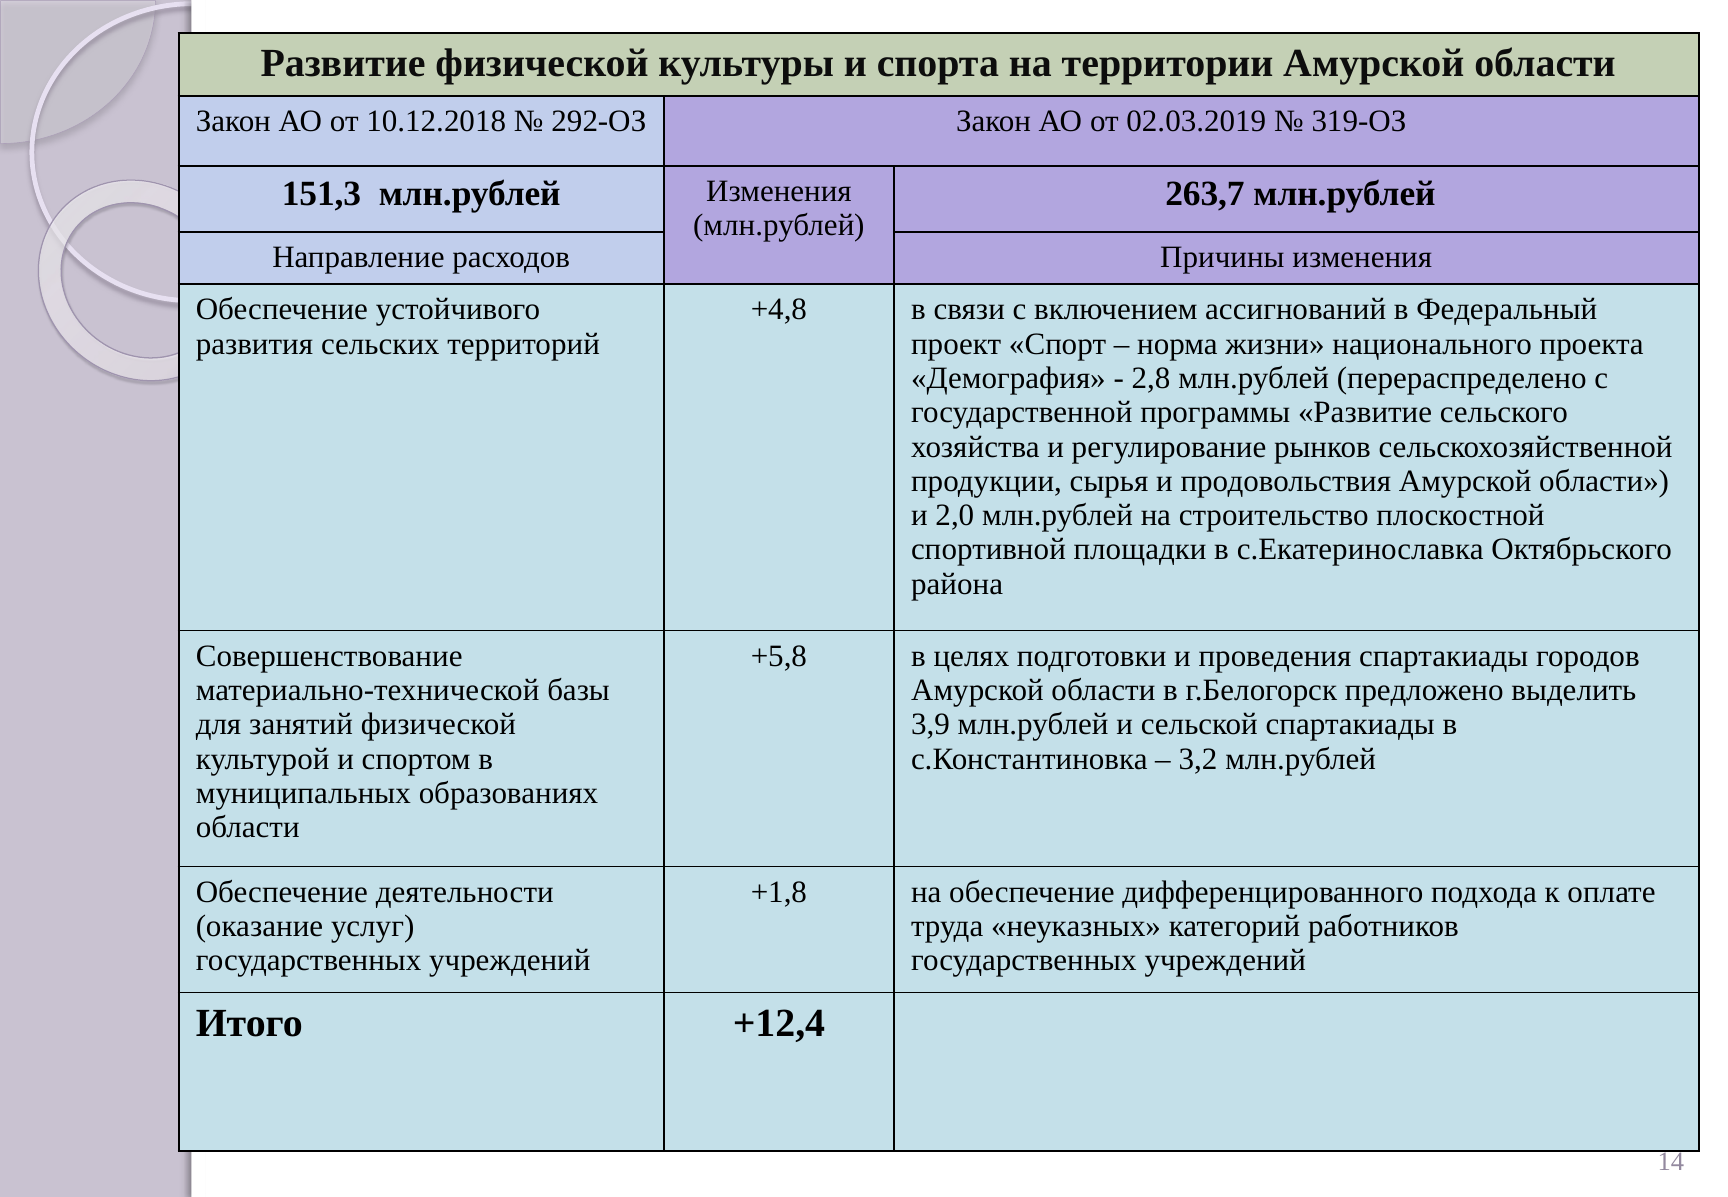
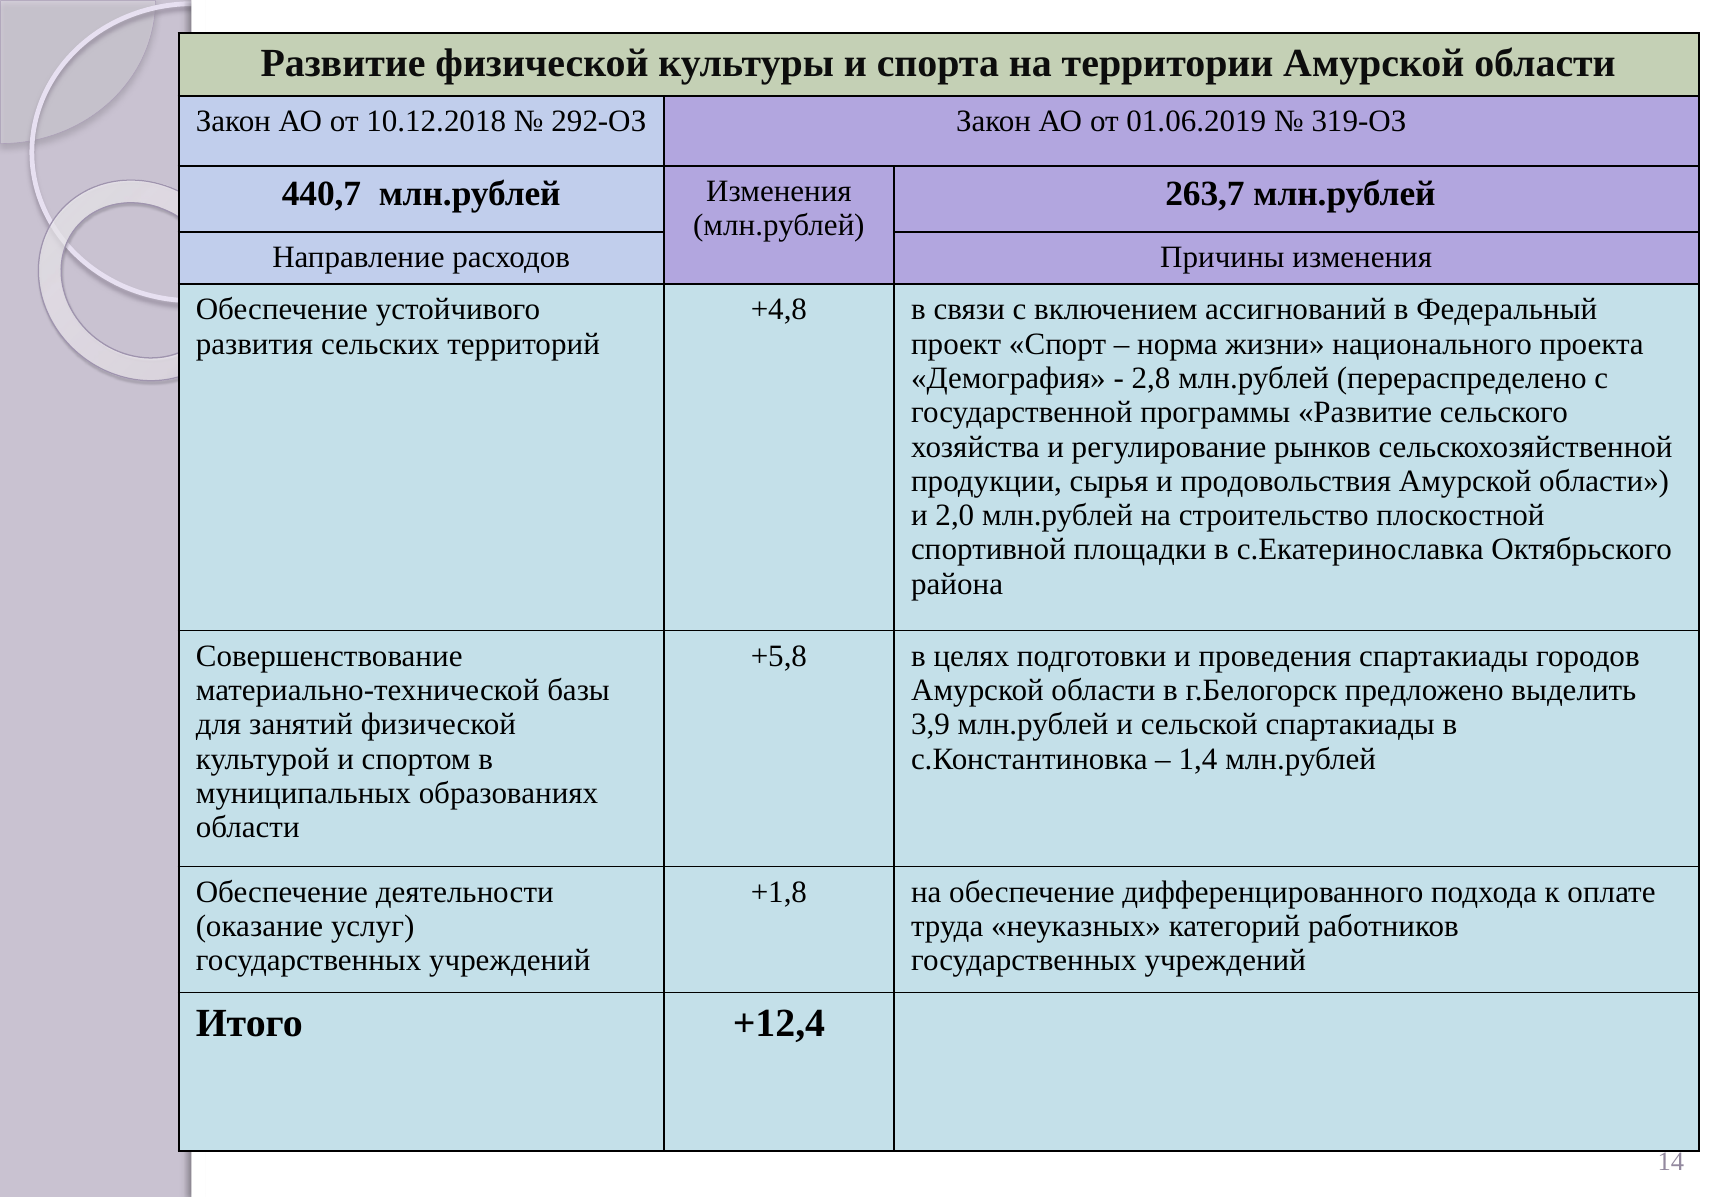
02.03.2019: 02.03.2019 -> 01.06.2019 (1196, 121)
151,3: 151,3 -> 440,7 (321, 194)
3,2: 3,2 -> 1,4 (1198, 758)
